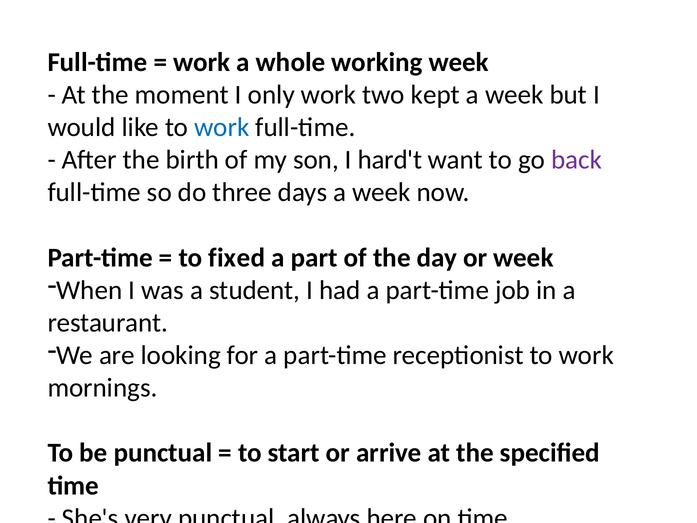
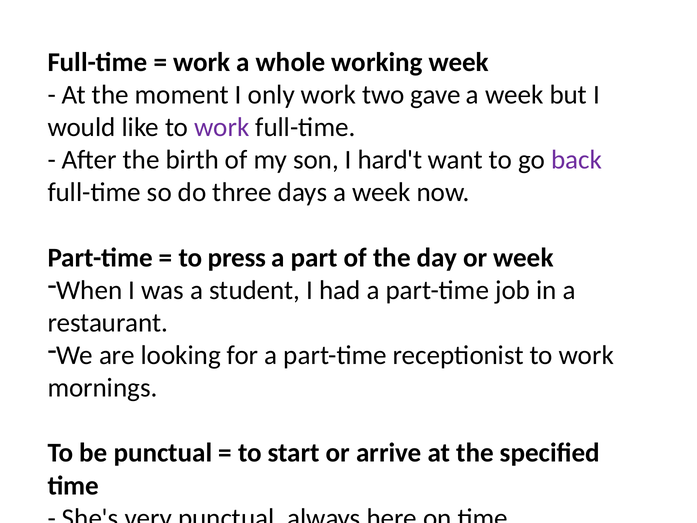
kept: kept -> gave (435, 95)
work colour: blue -> purple (222, 127)
fixed: fixed -> press (237, 258)
